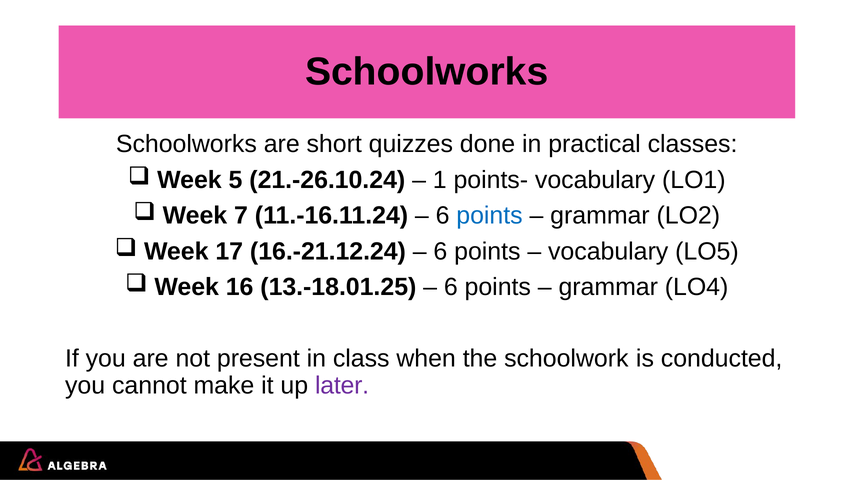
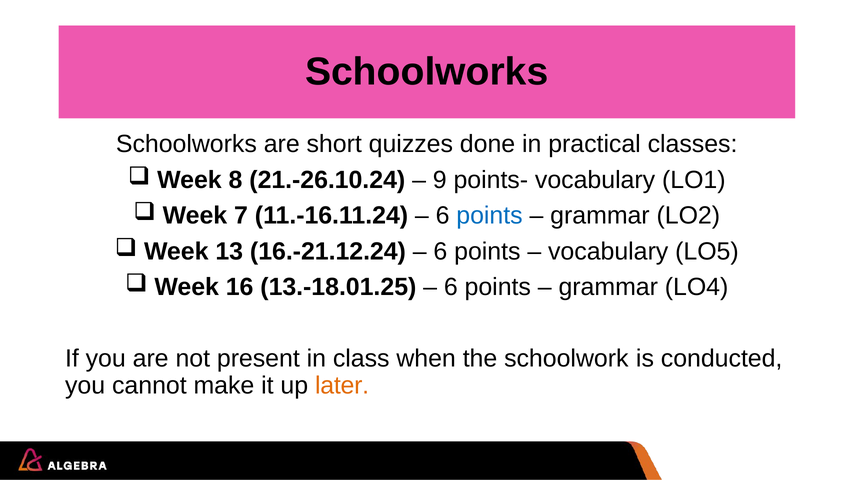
5: 5 -> 8 (236, 180)
1: 1 -> 9 (440, 180)
17: 17 -> 13 (229, 252)
later colour: purple -> orange (342, 386)
